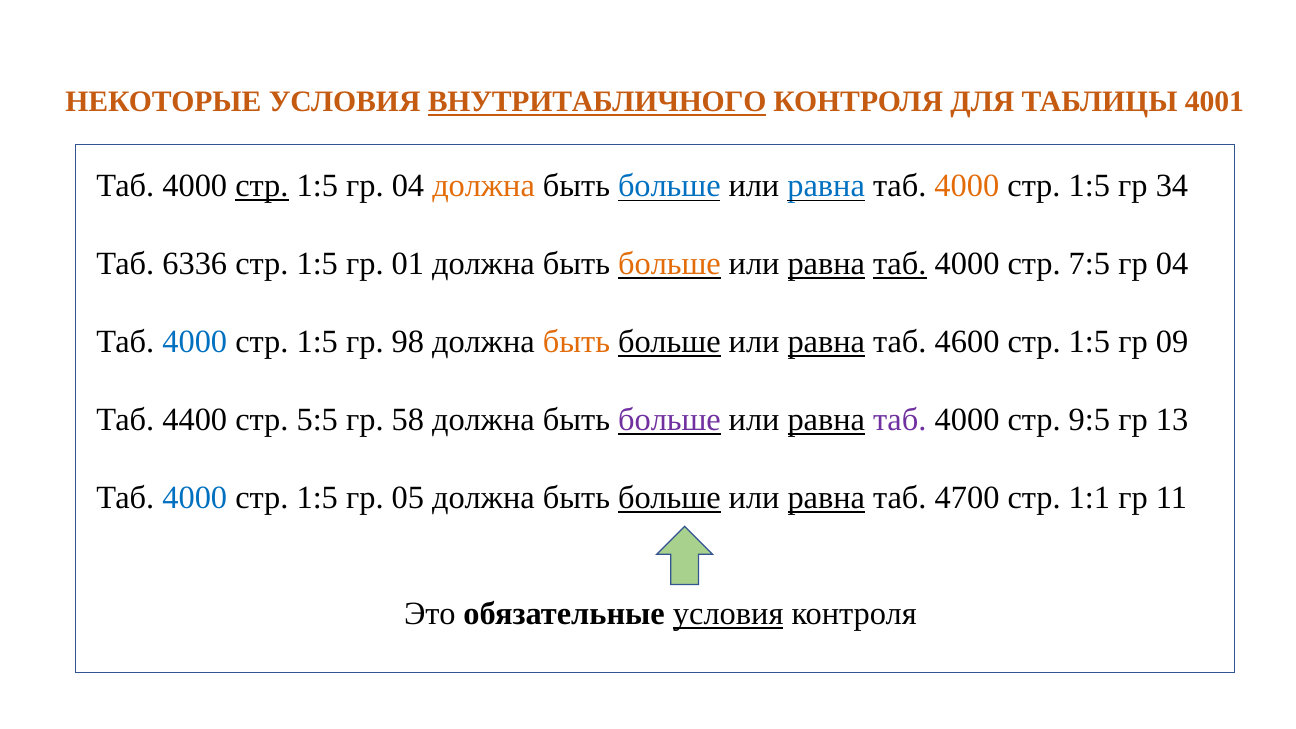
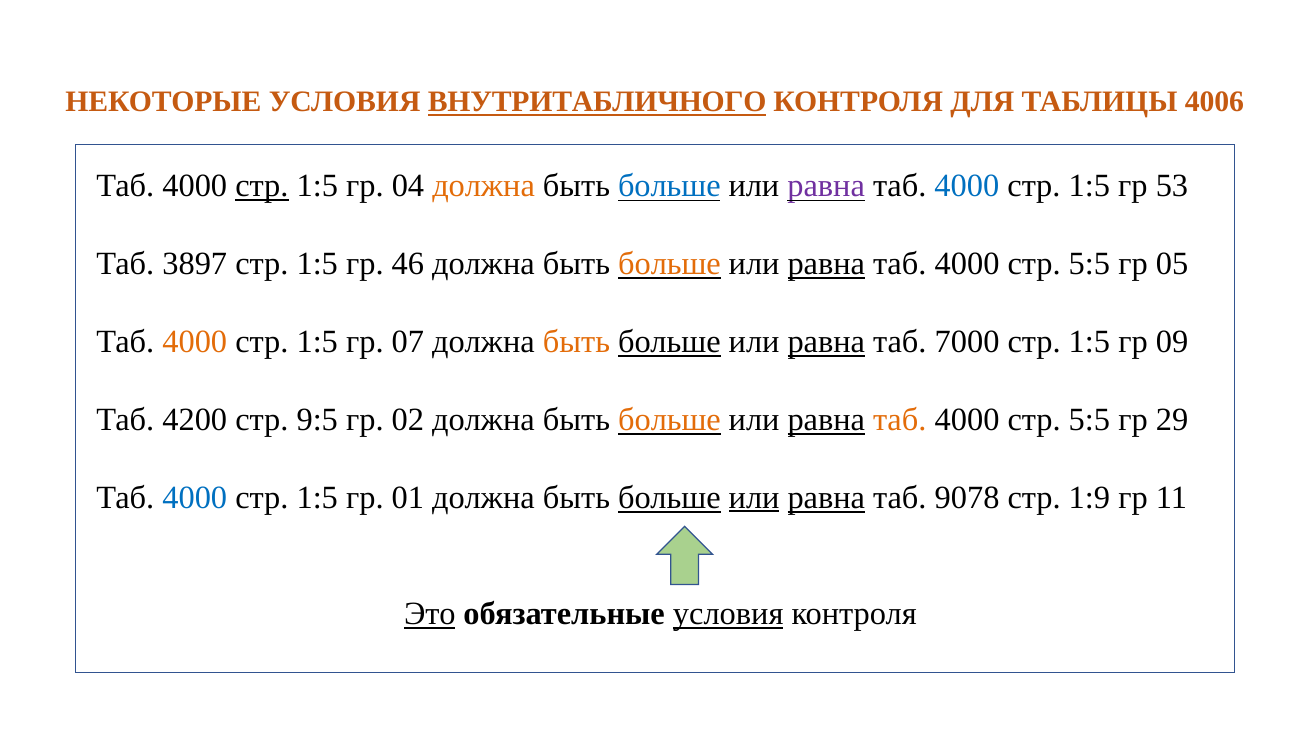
4001: 4001 -> 4006 (1214, 102)
равна colour: blue -> purple (826, 186)
4000 colour: orange -> blue (967, 186)
34: 34 -> 53 (1172, 186)
6336: 6336 -> 3897 (195, 264)
01: 01 -> 46 (408, 264)
таб underline: present -> none (900, 264)
7:5: 7:5 -> 5:5 (1089, 264)
04: 04 -> 05 (1172, 264)
4000 colour: blue -> orange (195, 342)
98: 98 -> 07 (408, 342)
4600: 4600 -> 7000 (967, 342)
4400: 4400 -> 4200 (195, 420)
5:5: 5:5 -> 9:5 (317, 420)
58: 58 -> 02 (408, 420)
больше colour: purple -> orange (670, 420)
таб colour: purple -> orange (900, 420)
9:5: 9:5 -> 5:5 (1089, 420)
13: 13 -> 29 (1172, 420)
05: 05 -> 01 (408, 497)
или underline: none -> present (754, 497)
4700: 4700 -> 9078 (967, 497)
1:1: 1:1 -> 1:9 (1089, 497)
Это underline: none -> present (430, 614)
